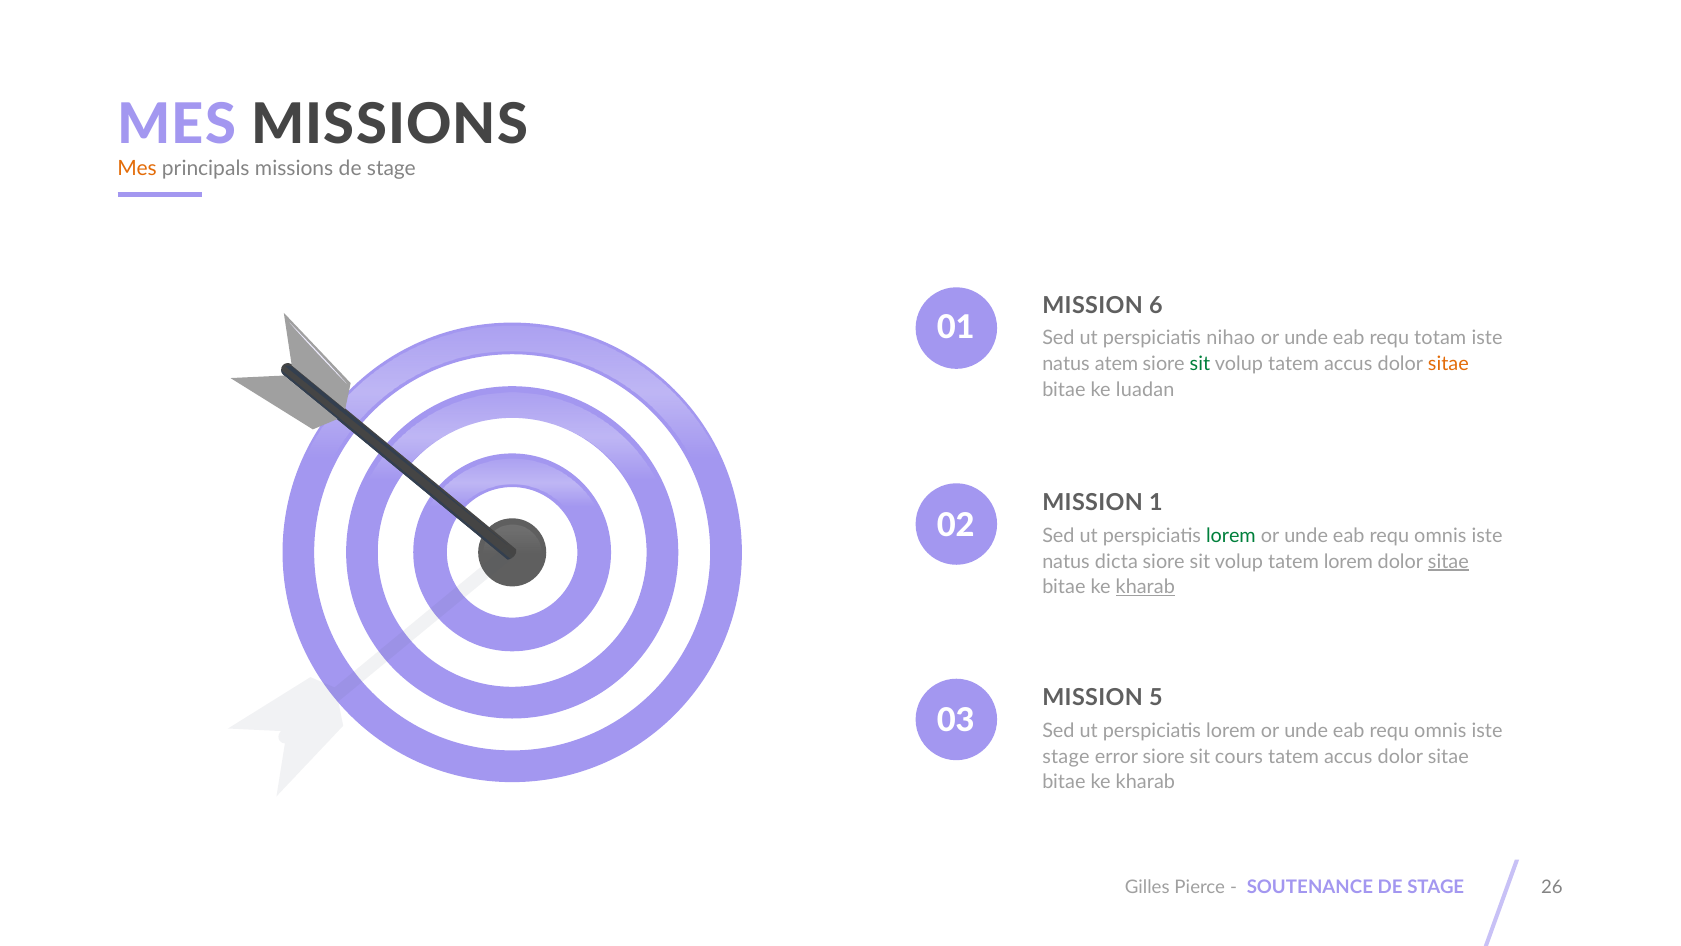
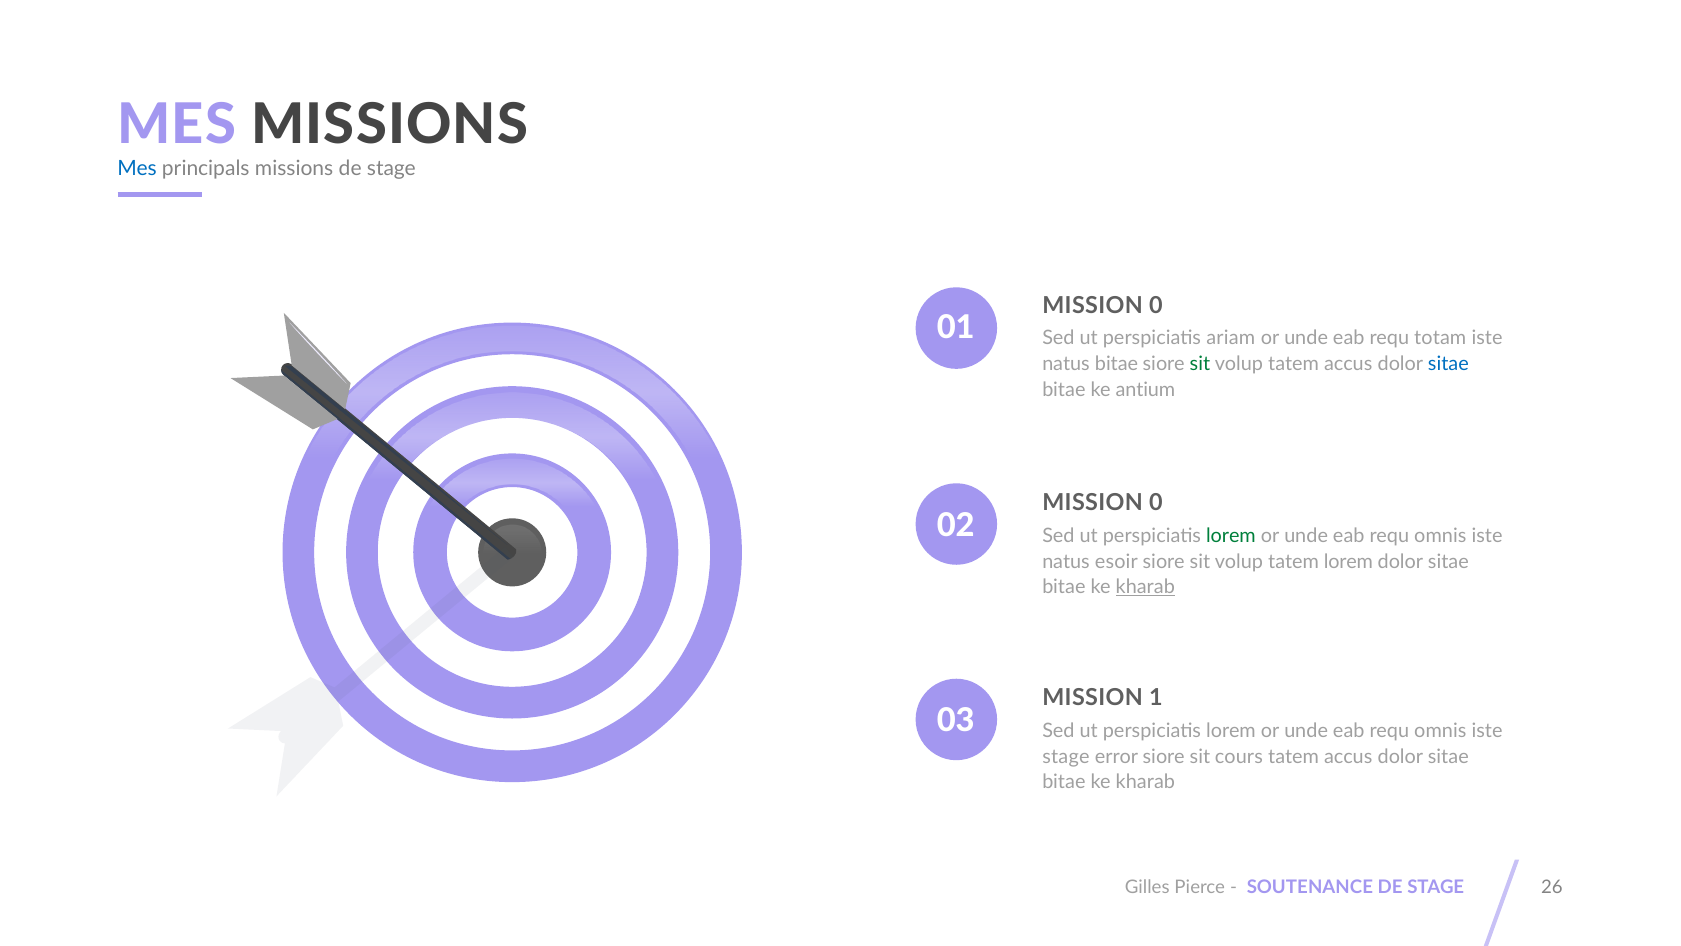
Mes colour: orange -> blue (137, 169)
6: 6 -> 0 (1156, 305)
nihao: nihao -> ariam (1231, 338)
natus atem: atem -> bitae (1117, 364)
sitae colour: orange -> blue (1448, 364)
luadan: luadan -> antium (1145, 389)
1: 1 -> 0 (1156, 503)
dicta: dicta -> esoir (1116, 561)
sitae underline: present -> none (1448, 561)
5: 5 -> 1 (1156, 698)
